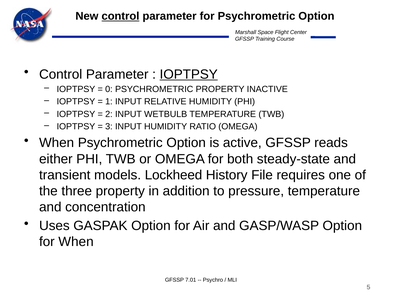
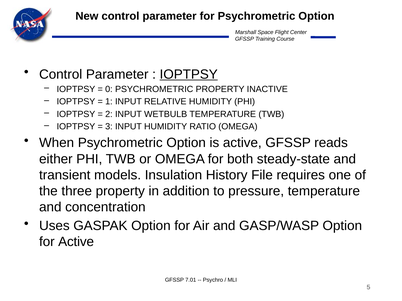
control underline: present -> none (120, 16)
Lockheed: Lockheed -> Insulation (173, 175)
for When: When -> Active (76, 242)
